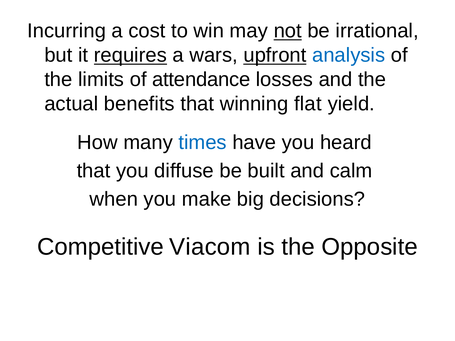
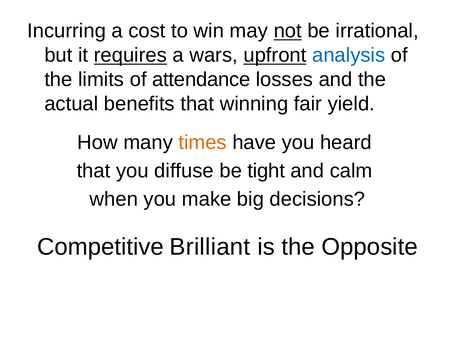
flat: flat -> fair (308, 104)
times colour: blue -> orange (203, 143)
built: built -> tight (266, 171)
Viacom: Viacom -> Brilliant (210, 247)
